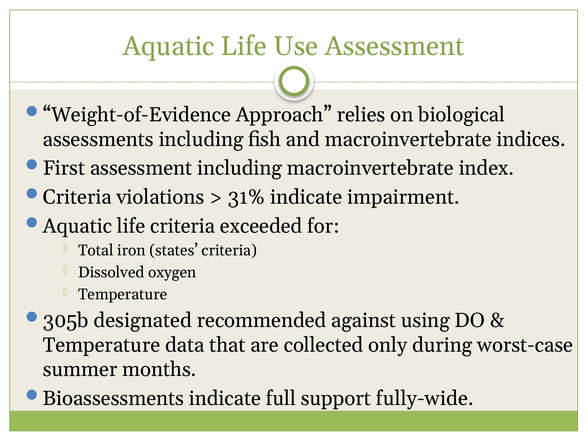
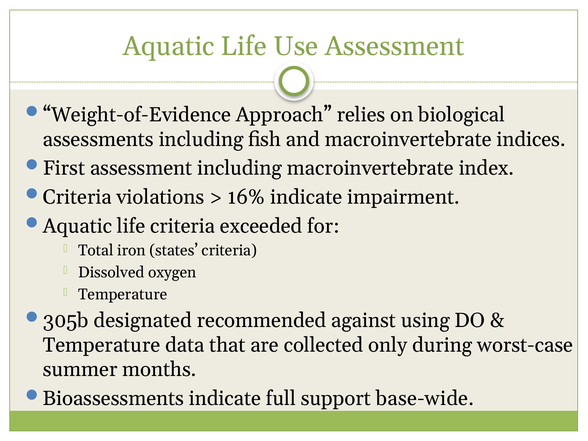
31%: 31% -> 16% (246, 197)
fully-wide: fully-wide -> base-wide (425, 398)
